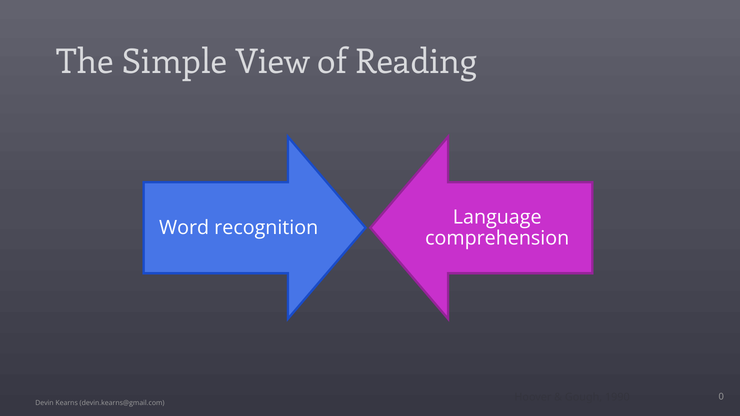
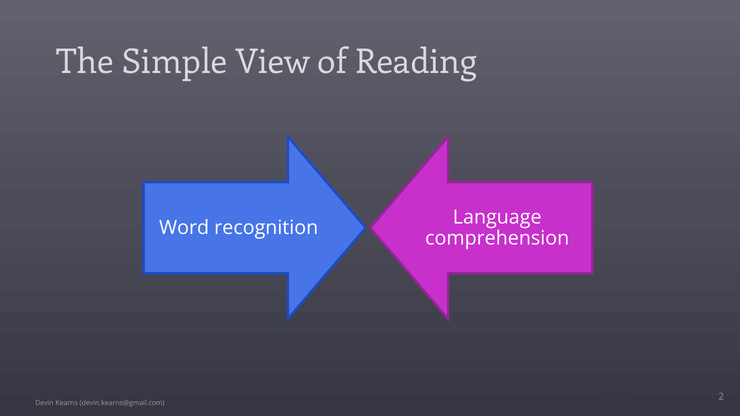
0: 0 -> 2 (721, 397)
